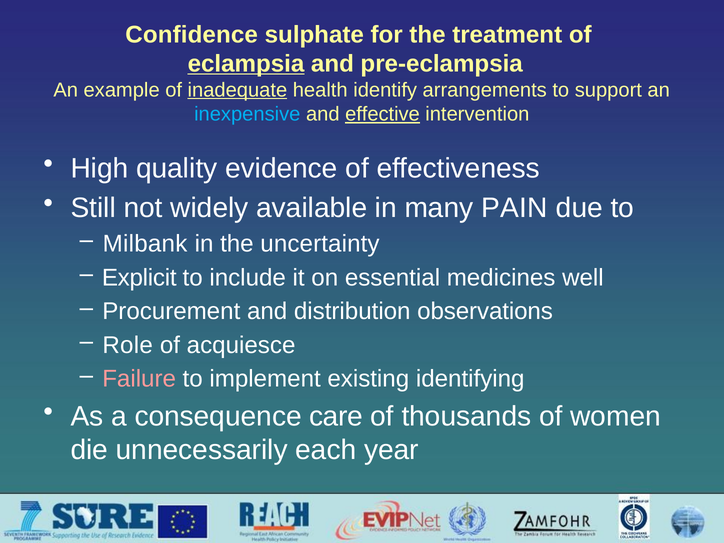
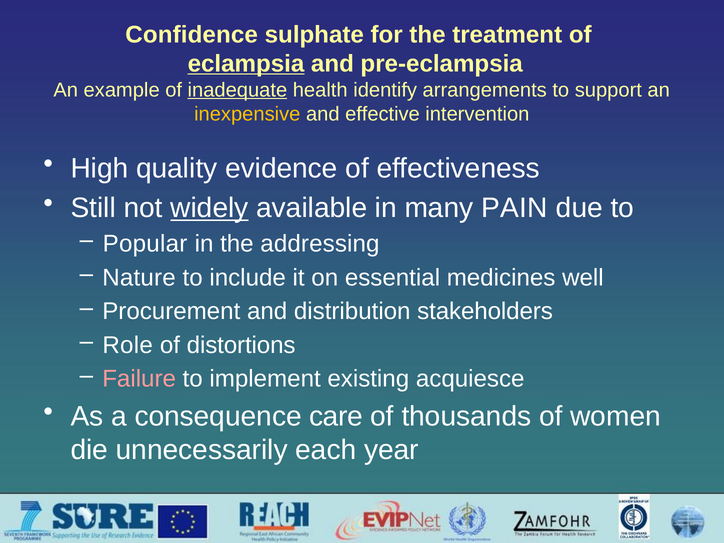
inexpensive colour: light blue -> yellow (247, 114)
effective underline: present -> none (382, 114)
widely underline: none -> present (209, 208)
Milbank: Milbank -> Popular (145, 244)
uncertainty: uncertainty -> addressing (320, 244)
Explicit: Explicit -> Nature (139, 278)
observations: observations -> stakeholders (485, 311)
acquiesce: acquiesce -> distortions (241, 345)
identifying: identifying -> acquiesce (470, 379)
